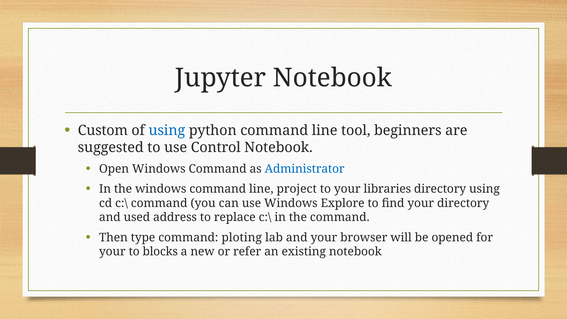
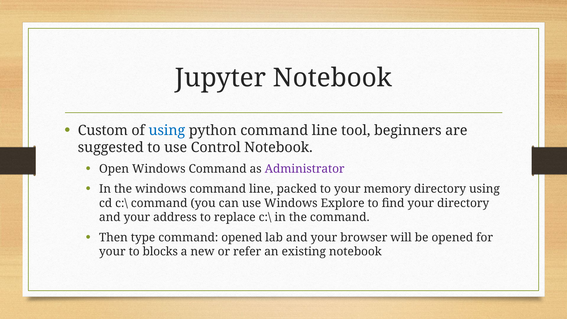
Administrator colour: blue -> purple (305, 169)
project: project -> packed (297, 189)
libraries: libraries -> memory (387, 189)
used: used -> your (137, 217)
command ploting: ploting -> opened (242, 237)
